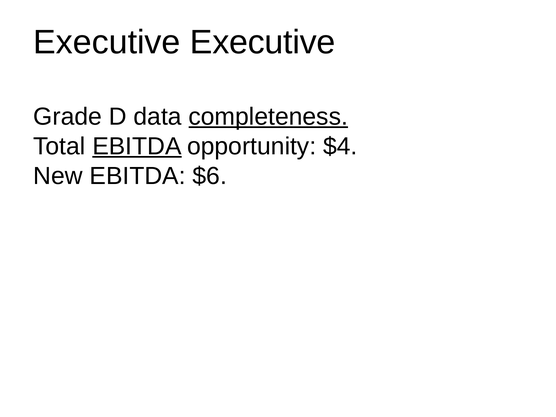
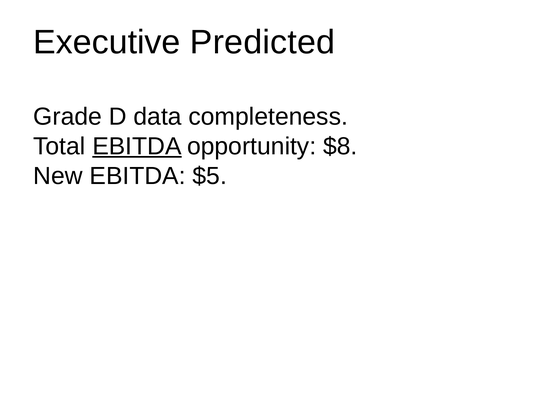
Executive Executive: Executive -> Predicted (262, 42)
completeness underline: present -> none (268, 117)
$4: $4 -> $8 (340, 146)
$6: $6 -> $5 (210, 176)
